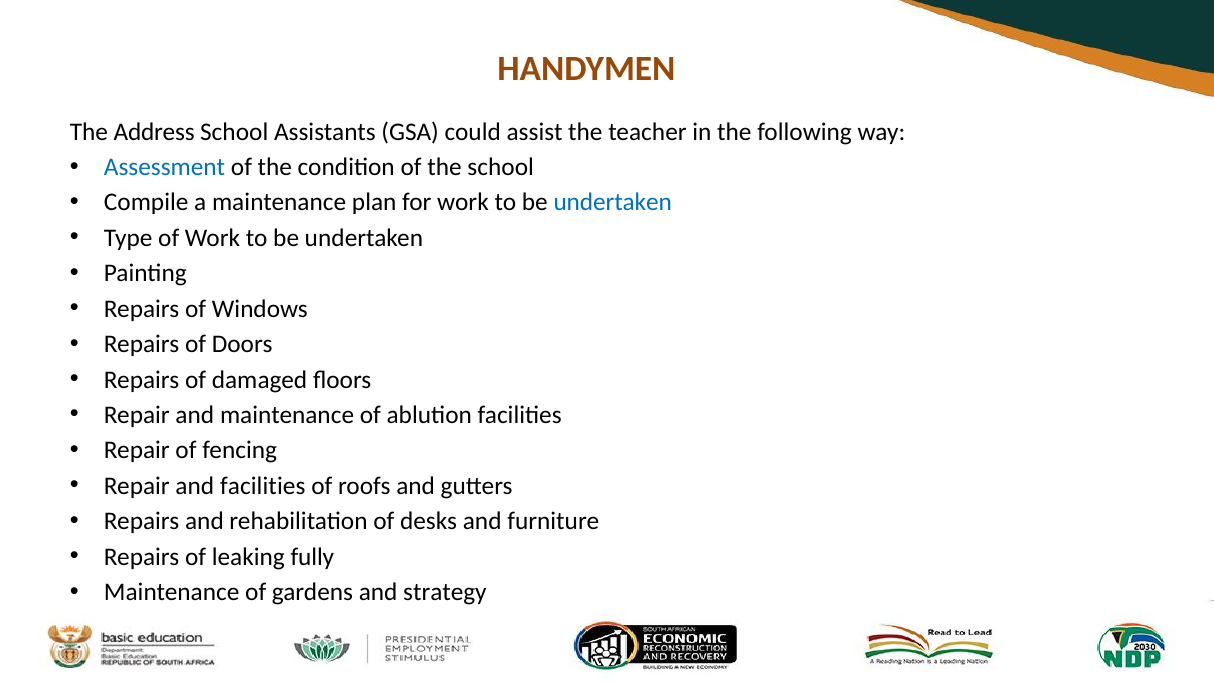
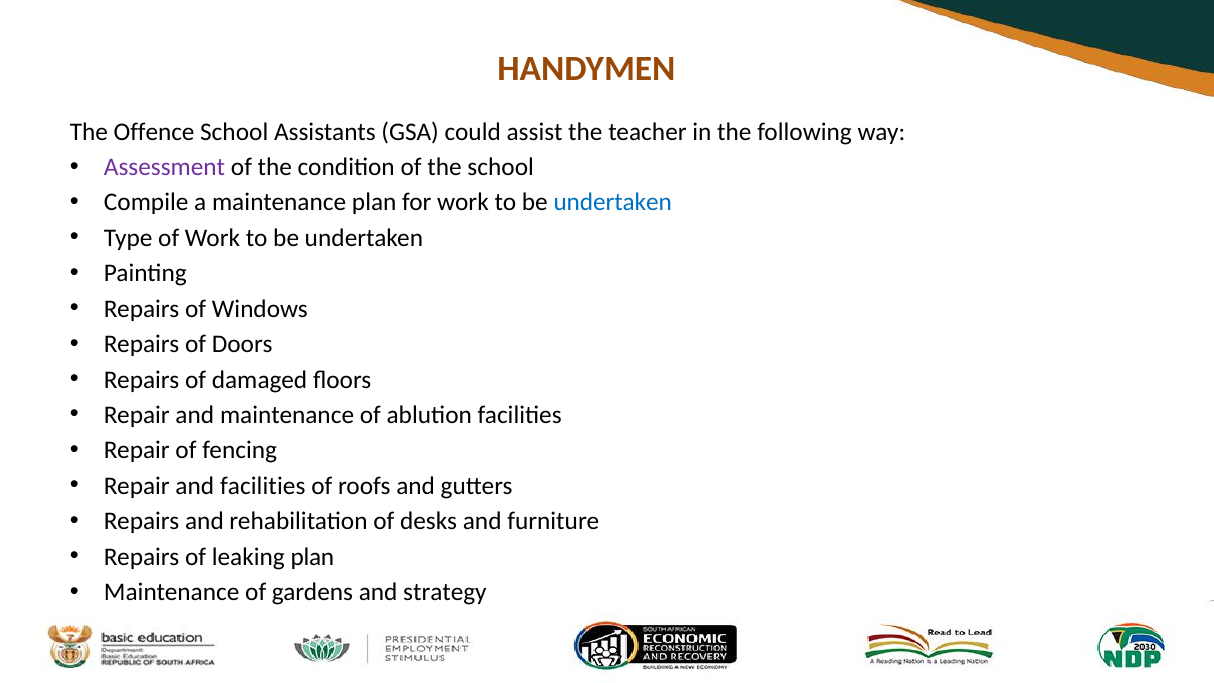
Address: Address -> Offence (154, 132)
Assessment colour: blue -> purple (165, 167)
leaking fully: fully -> plan (312, 557)
